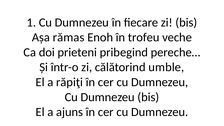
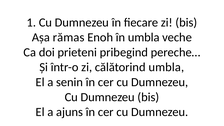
în trofeu: trofeu -> umbla (144, 37)
călătorind umble: umble -> umbla (166, 67)
răpiţi: răpiţi -> senin (70, 82)
